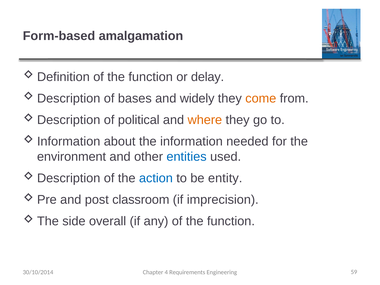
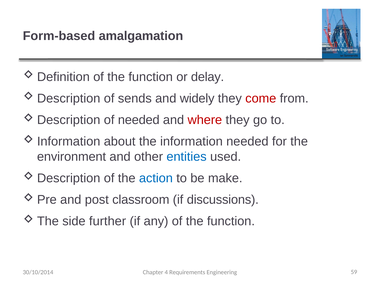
bases: bases -> sends (135, 98)
come colour: orange -> red (261, 98)
of political: political -> needed (139, 120)
where colour: orange -> red (205, 120)
entity: entity -> make (225, 178)
imprecision: imprecision -> discussions (223, 200)
overall: overall -> further (108, 221)
